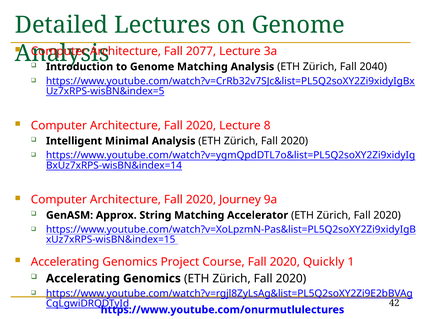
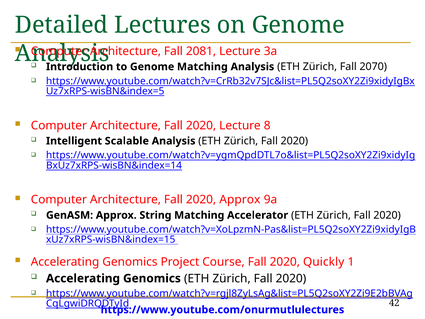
2077: 2077 -> 2081 (201, 51)
2040: 2040 -> 2070 (373, 67)
Minimal: Minimal -> Scalable (127, 141)
2020 Journey: Journey -> Approx (240, 200)
